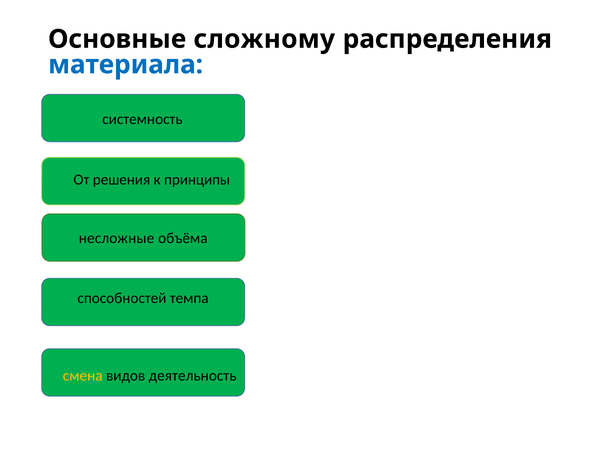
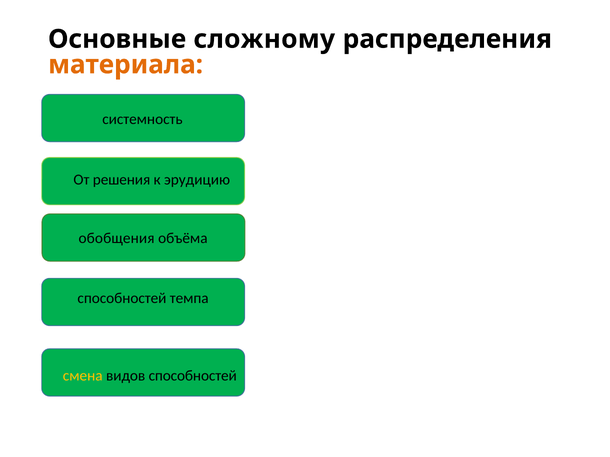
материала colour: blue -> orange (126, 65)
принципы: принципы -> эрудицию (197, 180)
несложные: несложные -> обобщения (117, 239)
видов деятельность: деятельность -> способностей (193, 376)
